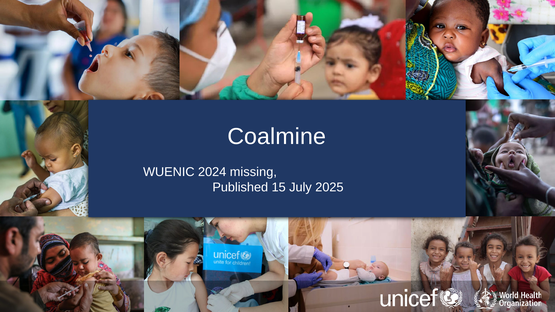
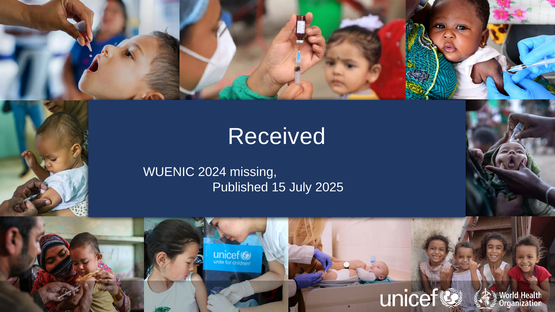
Coalmine: Coalmine -> Received (277, 137)
